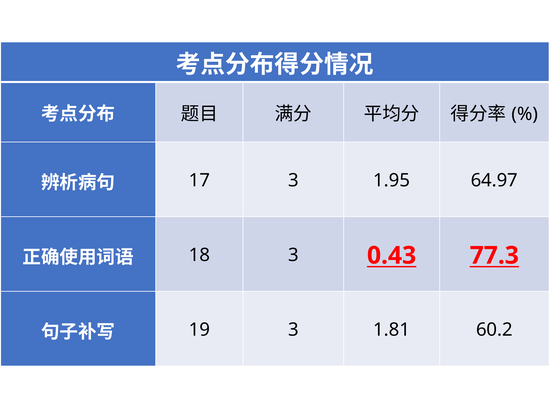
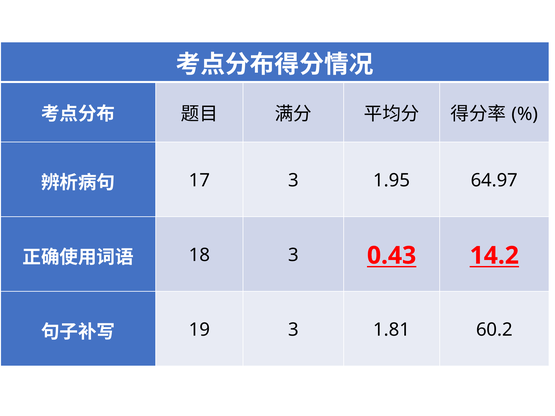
77.3: 77.3 -> 14.2 (494, 256)
